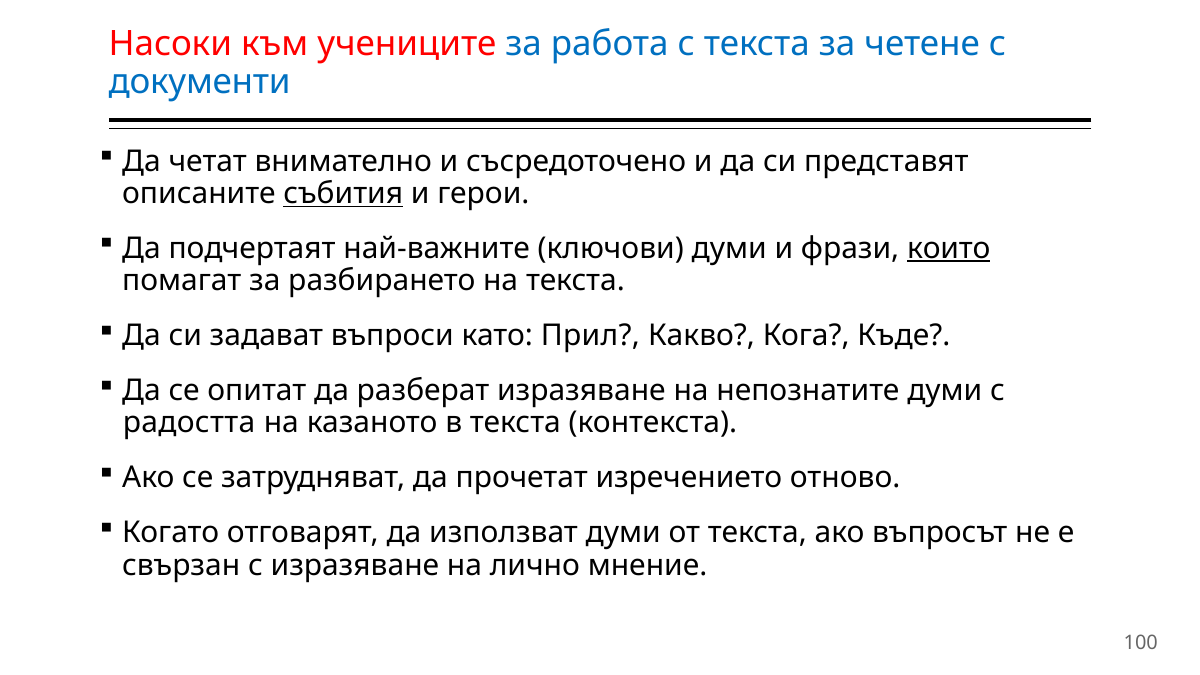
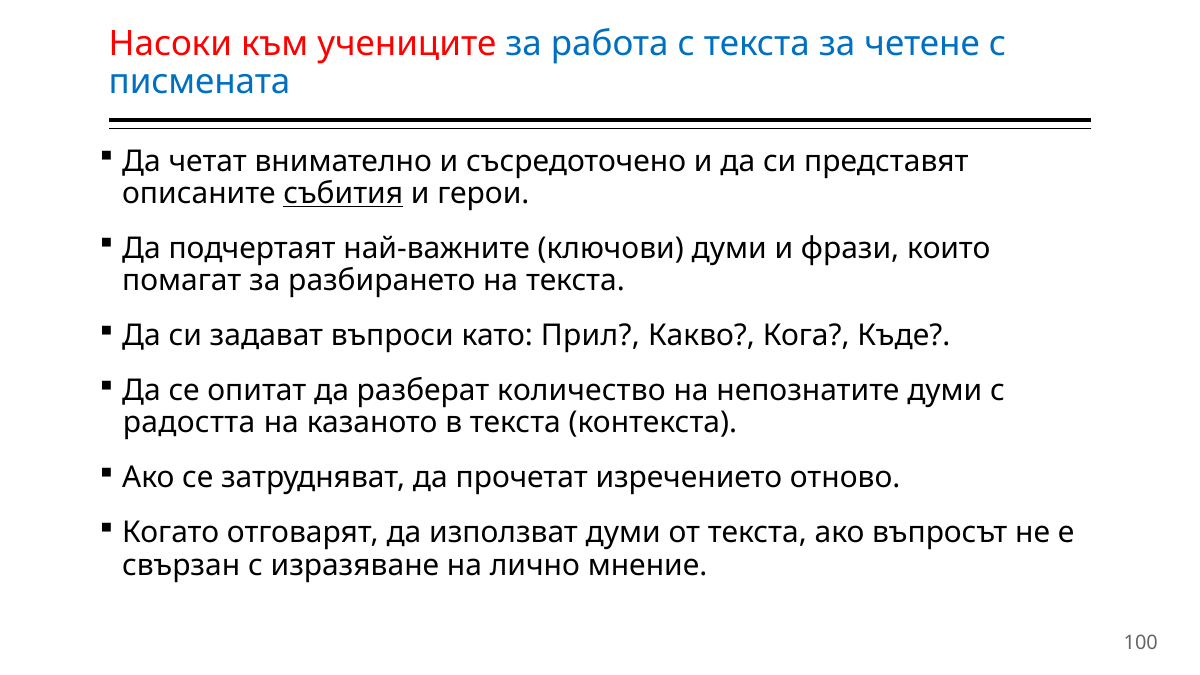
документи: документи -> писмената (200, 82)
които underline: present -> none (949, 248)
разберат изразяване: изразяване -> количество (581, 391)
